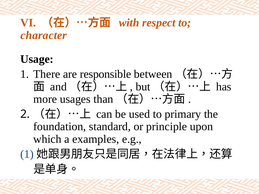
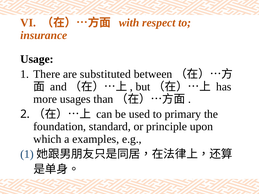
character: character -> insurance (44, 35)
responsible: responsible -> substituted (105, 74)
